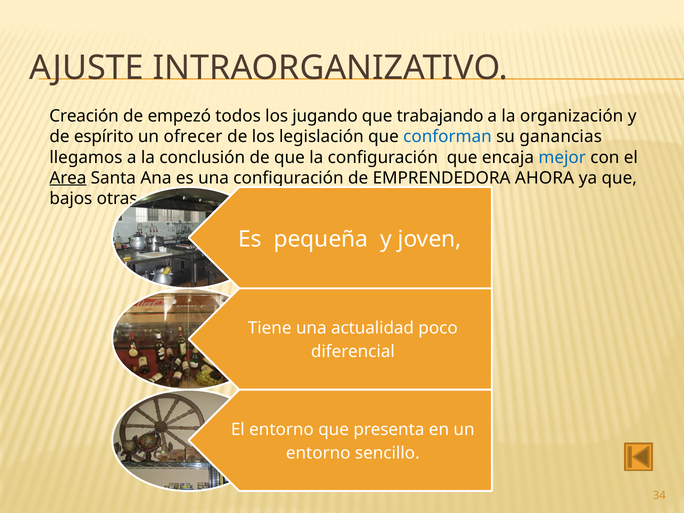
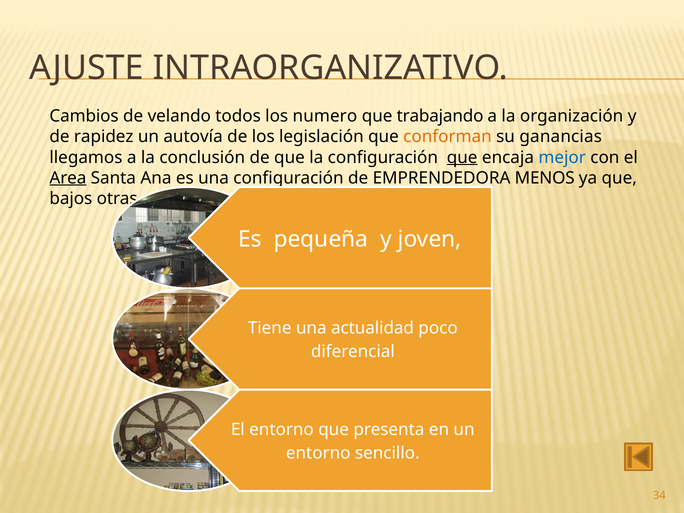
Creación: Creación -> Cambios (84, 116)
empezó: empezó -> velando (179, 116)
jugando: jugando -> numero (325, 116)
espírito: espírito -> rapidez (104, 137)
ofrecer: ofrecer -> autovía (193, 137)
conforman colour: blue -> orange (447, 137)
que underline: none -> present (462, 157)
AHORA: AHORA -> MENOS (545, 178)
